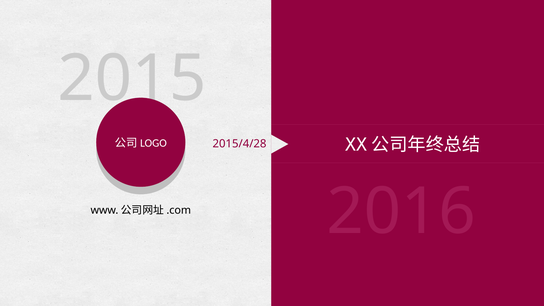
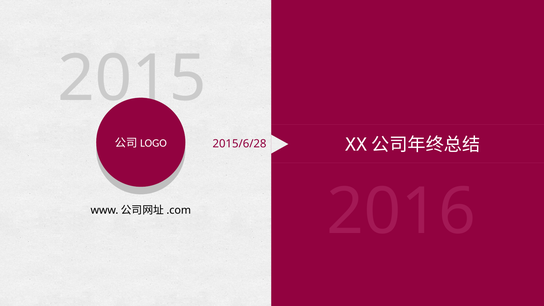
2015/4/28: 2015/4/28 -> 2015/6/28 (240, 144)
